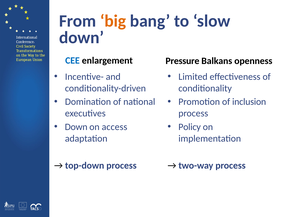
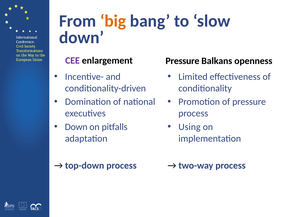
CEE colour: blue -> purple (72, 61)
of inclusion: inclusion -> pressure (249, 102)
access: access -> pitfalls (115, 127)
Policy: Policy -> Using (189, 127)
